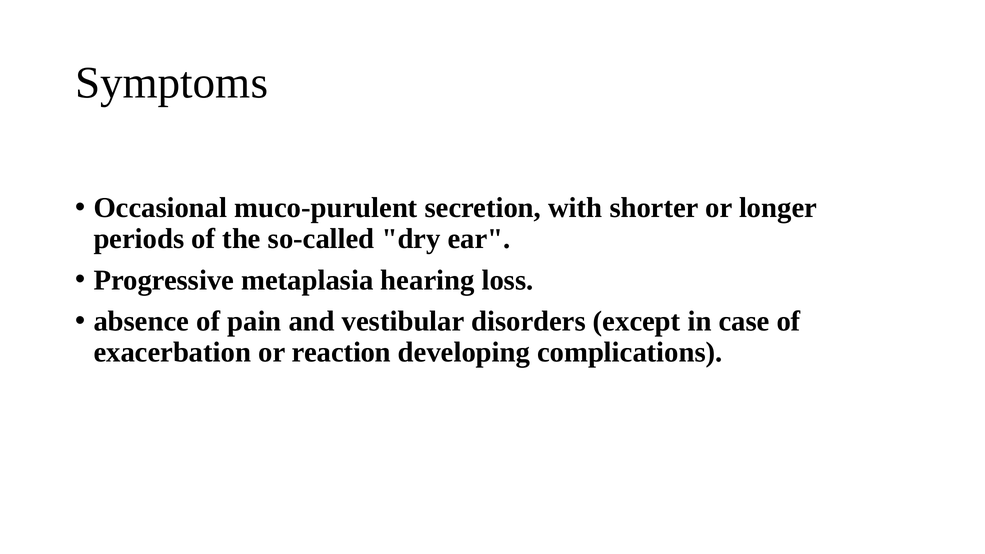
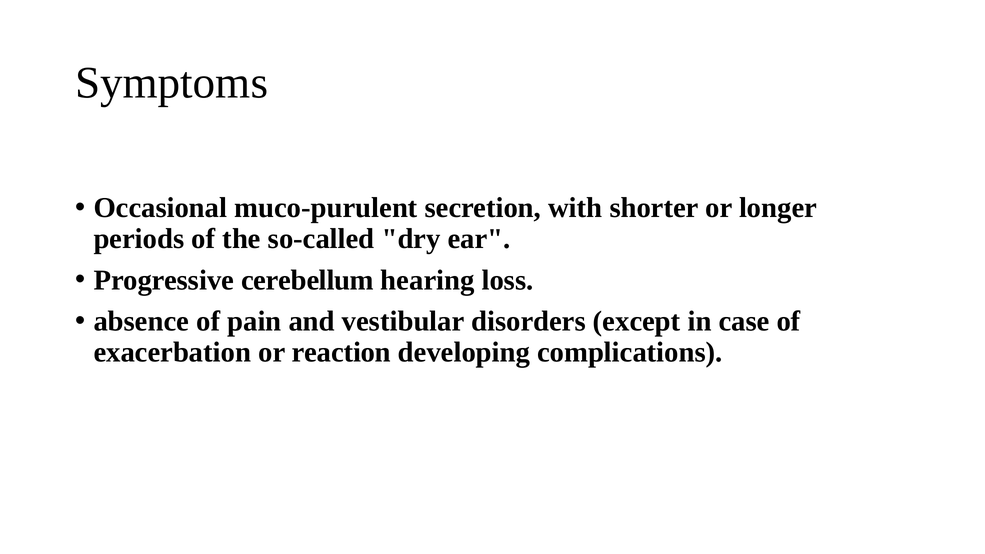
metaplasia: metaplasia -> cerebellum (307, 280)
